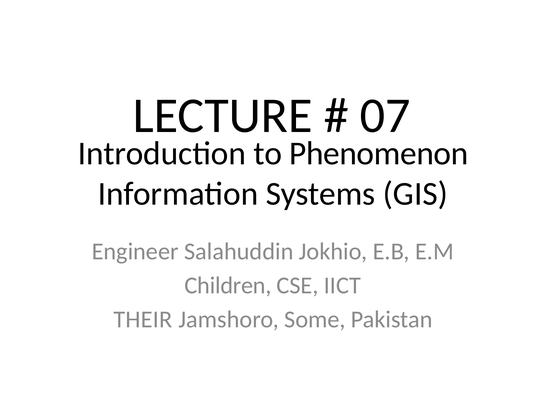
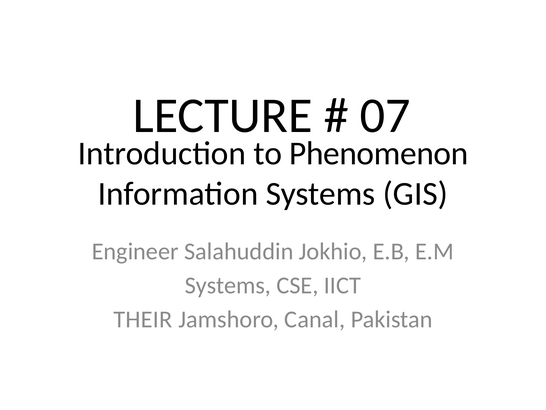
Children: Children -> Systems (228, 285)
Some: Some -> Canal (315, 319)
